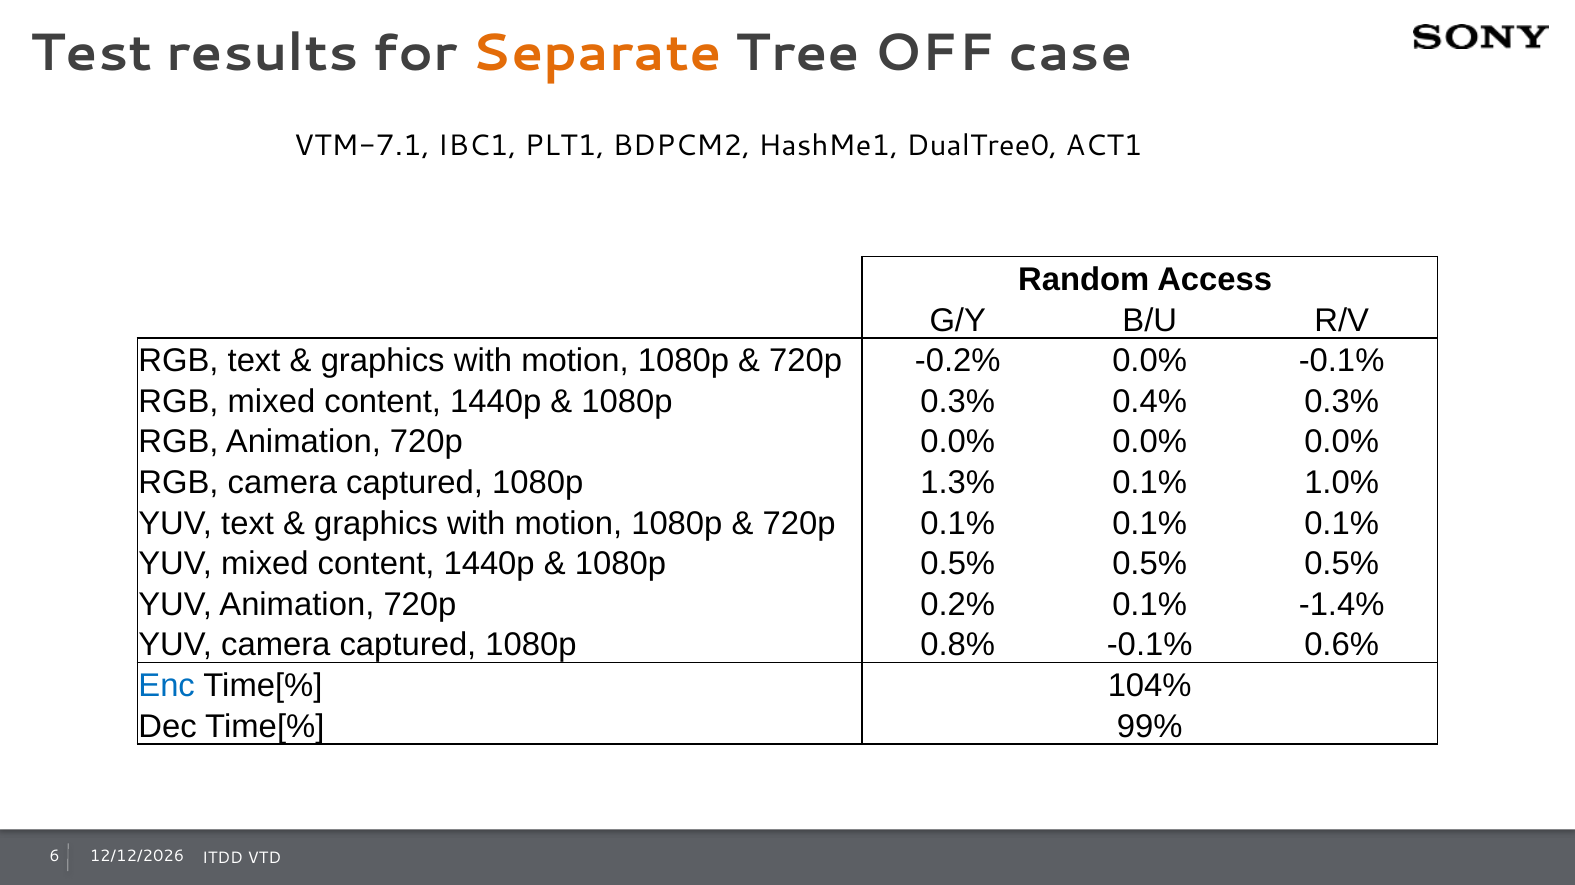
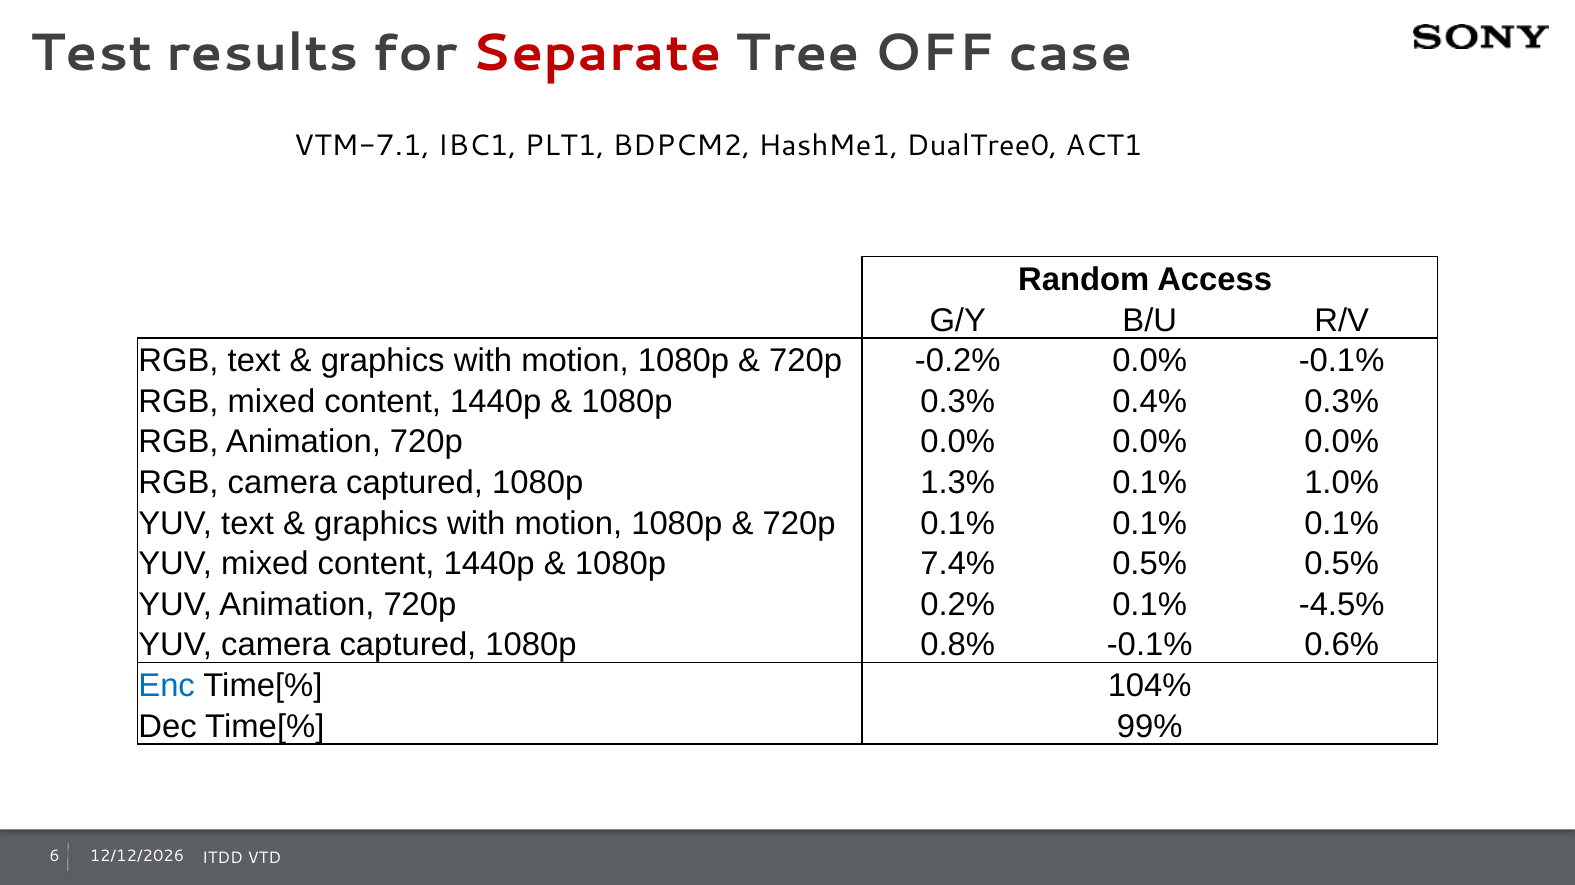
Separate colour: orange -> red (597, 53)
1080p 0.5%: 0.5% -> 7.4% (958, 564)
-1.4%: -1.4% -> -4.5% (1342, 604)
